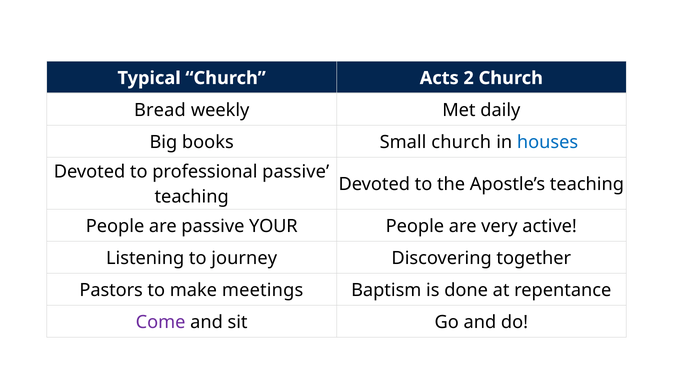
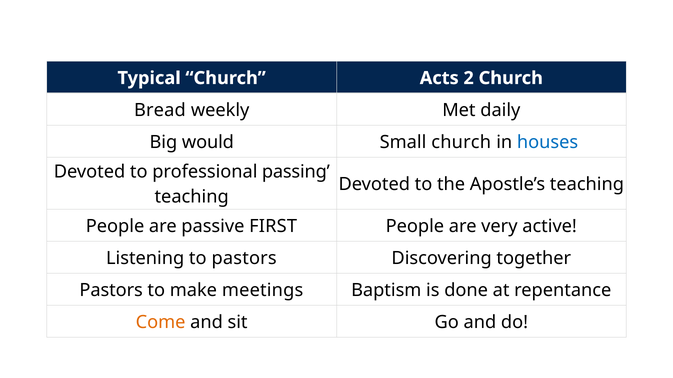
books: books -> would (208, 142)
professional passive: passive -> passing (296, 172)
YOUR: YOUR -> FIRST (273, 227)
to journey: journey -> pastors (244, 259)
Come colour: purple -> orange (161, 323)
